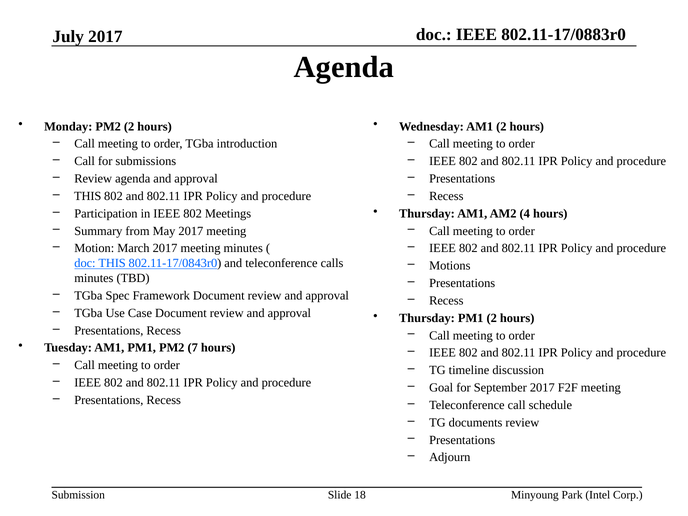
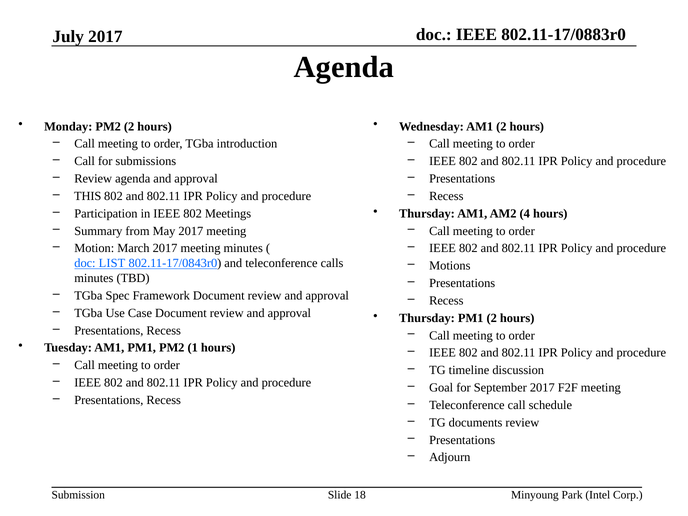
doc THIS: THIS -> LIST (112, 263)
7: 7 -> 1 (193, 348)
